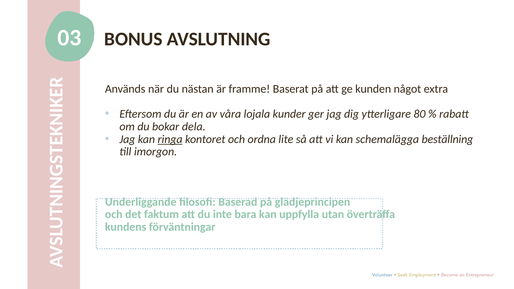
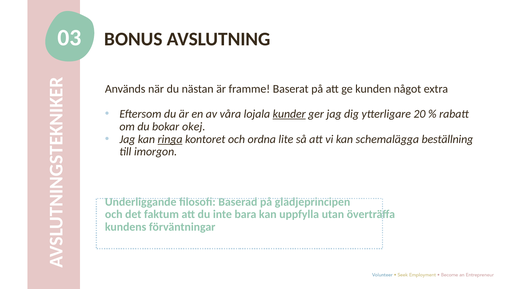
kunder underline: none -> present (289, 114)
80: 80 -> 20 (420, 114)
dela: dela -> okej (194, 127)
